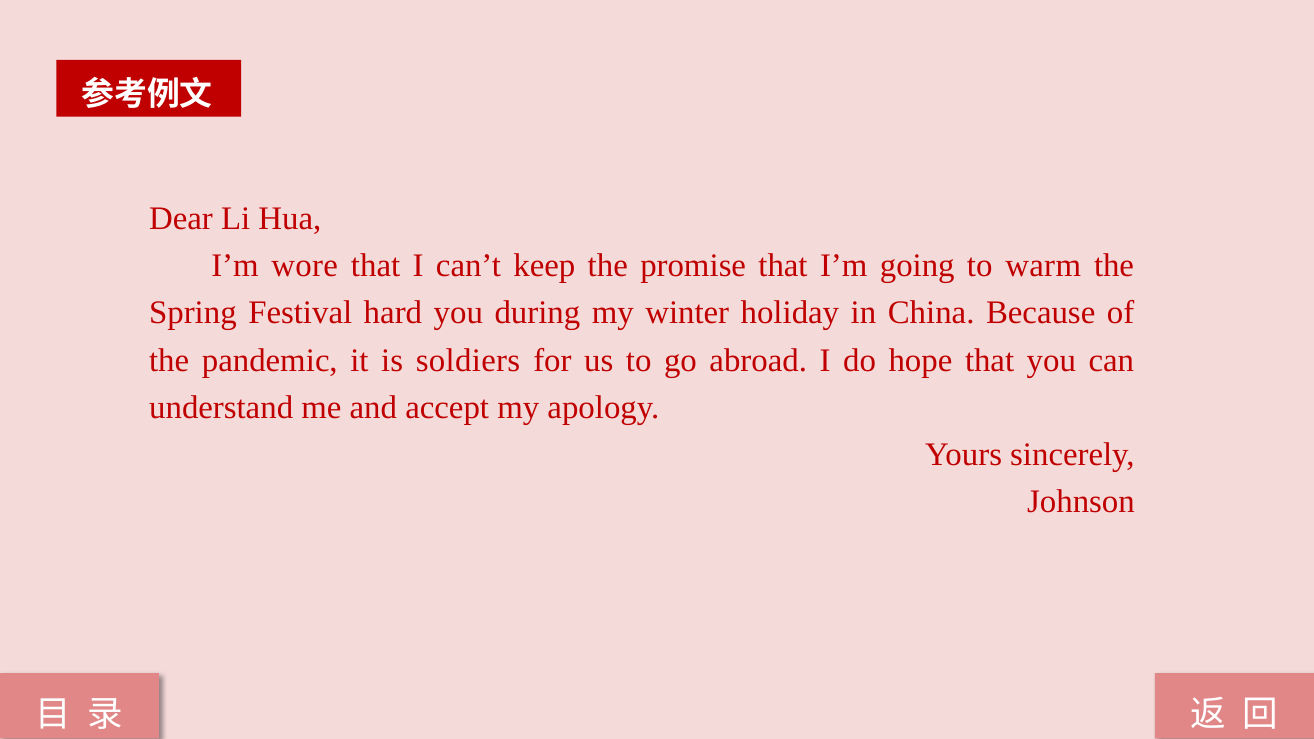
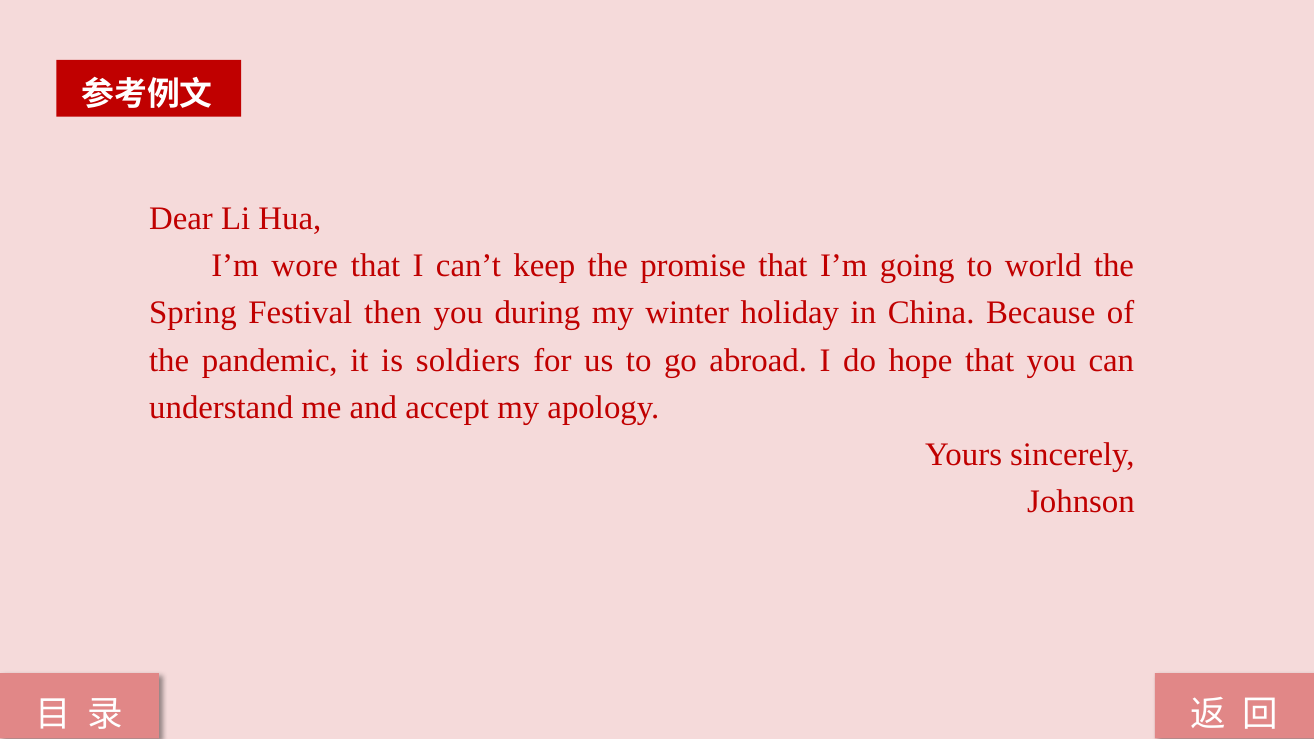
warm: warm -> world (1043, 266)
hard: hard -> then (393, 313)
